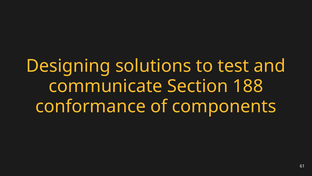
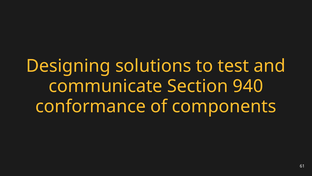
188: 188 -> 940 (248, 86)
